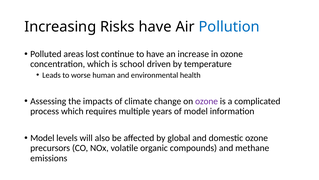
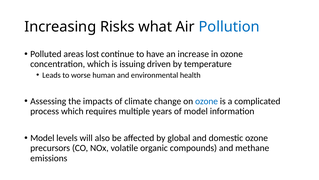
Risks have: have -> what (155, 27)
school: school -> issuing (132, 64)
ozone colour: purple -> blue (207, 101)
